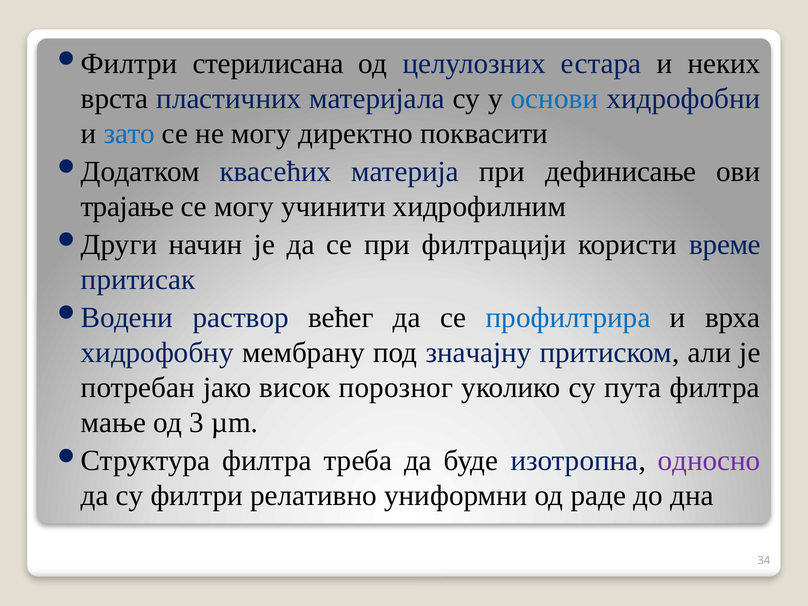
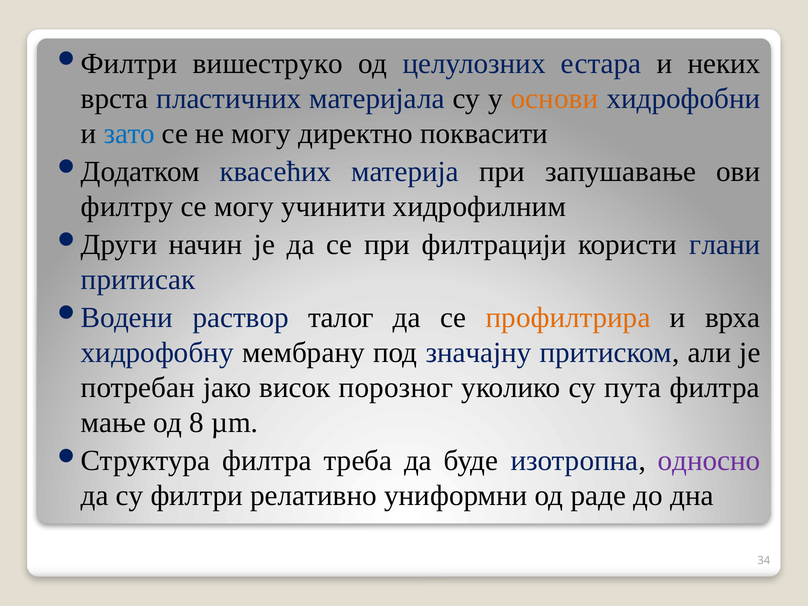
стерилисана: стерилисана -> вишеструко (268, 63)
основи colour: blue -> orange (554, 99)
дефинисање: дефинисање -> запушавање (621, 172)
трајање: трајање -> филтру (127, 207)
време: време -> глани (725, 244)
већег: већег -> талог (341, 317)
профилтрира colour: blue -> orange (568, 317)
3: 3 -> 8 (197, 423)
